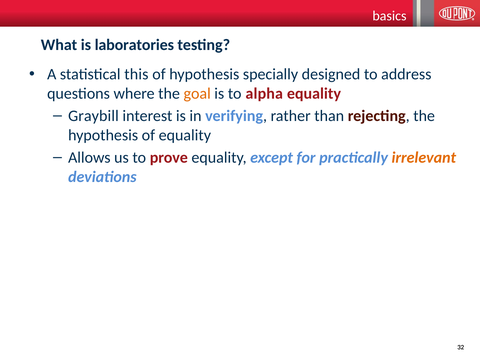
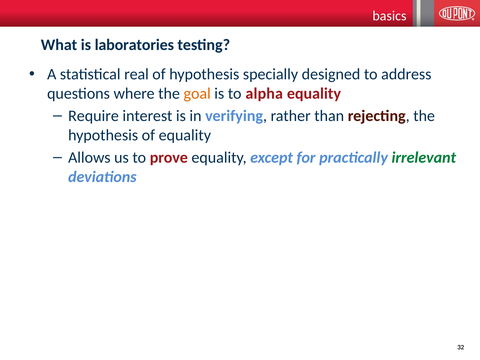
this: this -> real (136, 74)
Graybill: Graybill -> Require (93, 116)
irrelevant colour: orange -> green (424, 158)
